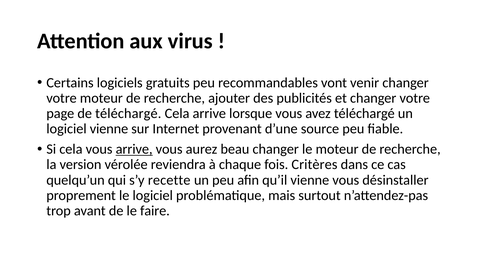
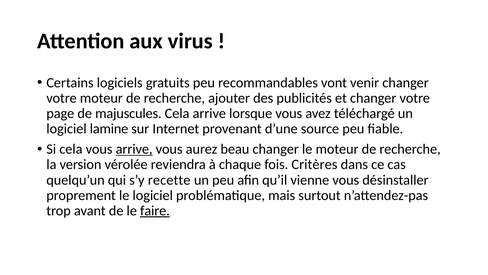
de téléchargé: téléchargé -> majuscules (128, 113)
logiciel vienne: vienne -> lamine (109, 129)
faire underline: none -> present (155, 210)
